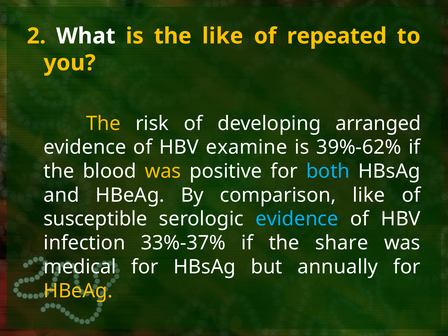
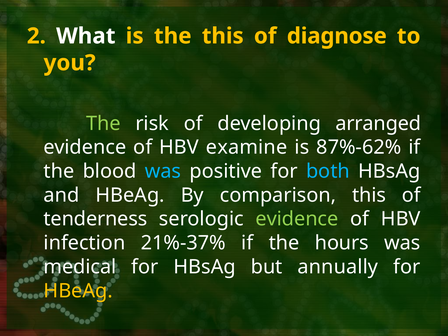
the like: like -> this (223, 36)
repeated: repeated -> diagnose (337, 36)
The colour: yellow -> light green (103, 123)
39%-62%: 39%-62% -> 87%-62% (359, 147)
was colour: yellow -> light blue (163, 171)
comparison like: like -> this (369, 195)
susceptible: susceptible -> tenderness (95, 219)
evidence colour: light blue -> light green (297, 219)
33%-37%: 33%-37% -> 21%-37% (183, 243)
share: share -> hours (342, 243)
